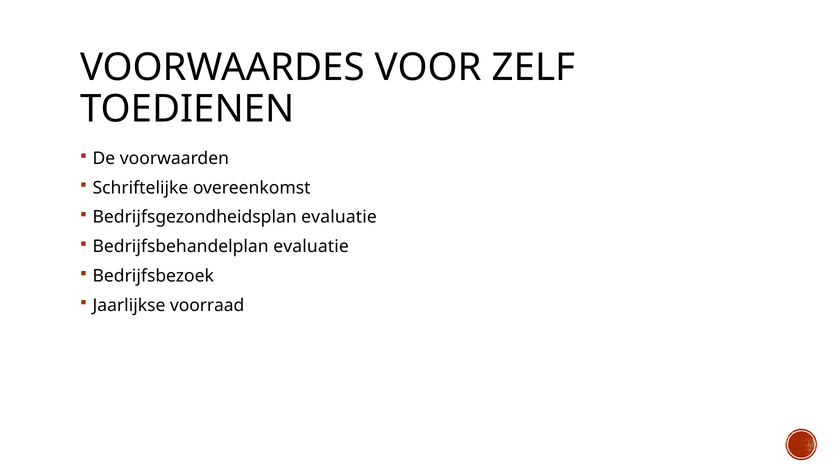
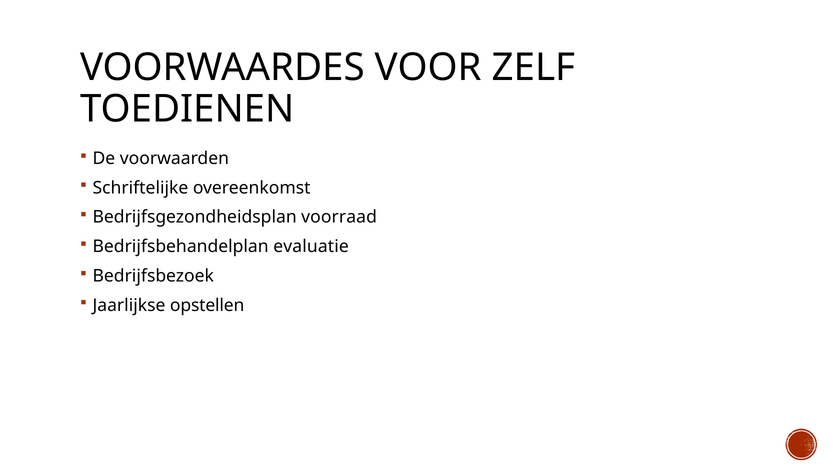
Bedrijfsgezondheidsplan evaluatie: evaluatie -> voorraad (339, 217)
voorraad: voorraad -> opstellen (207, 306)
